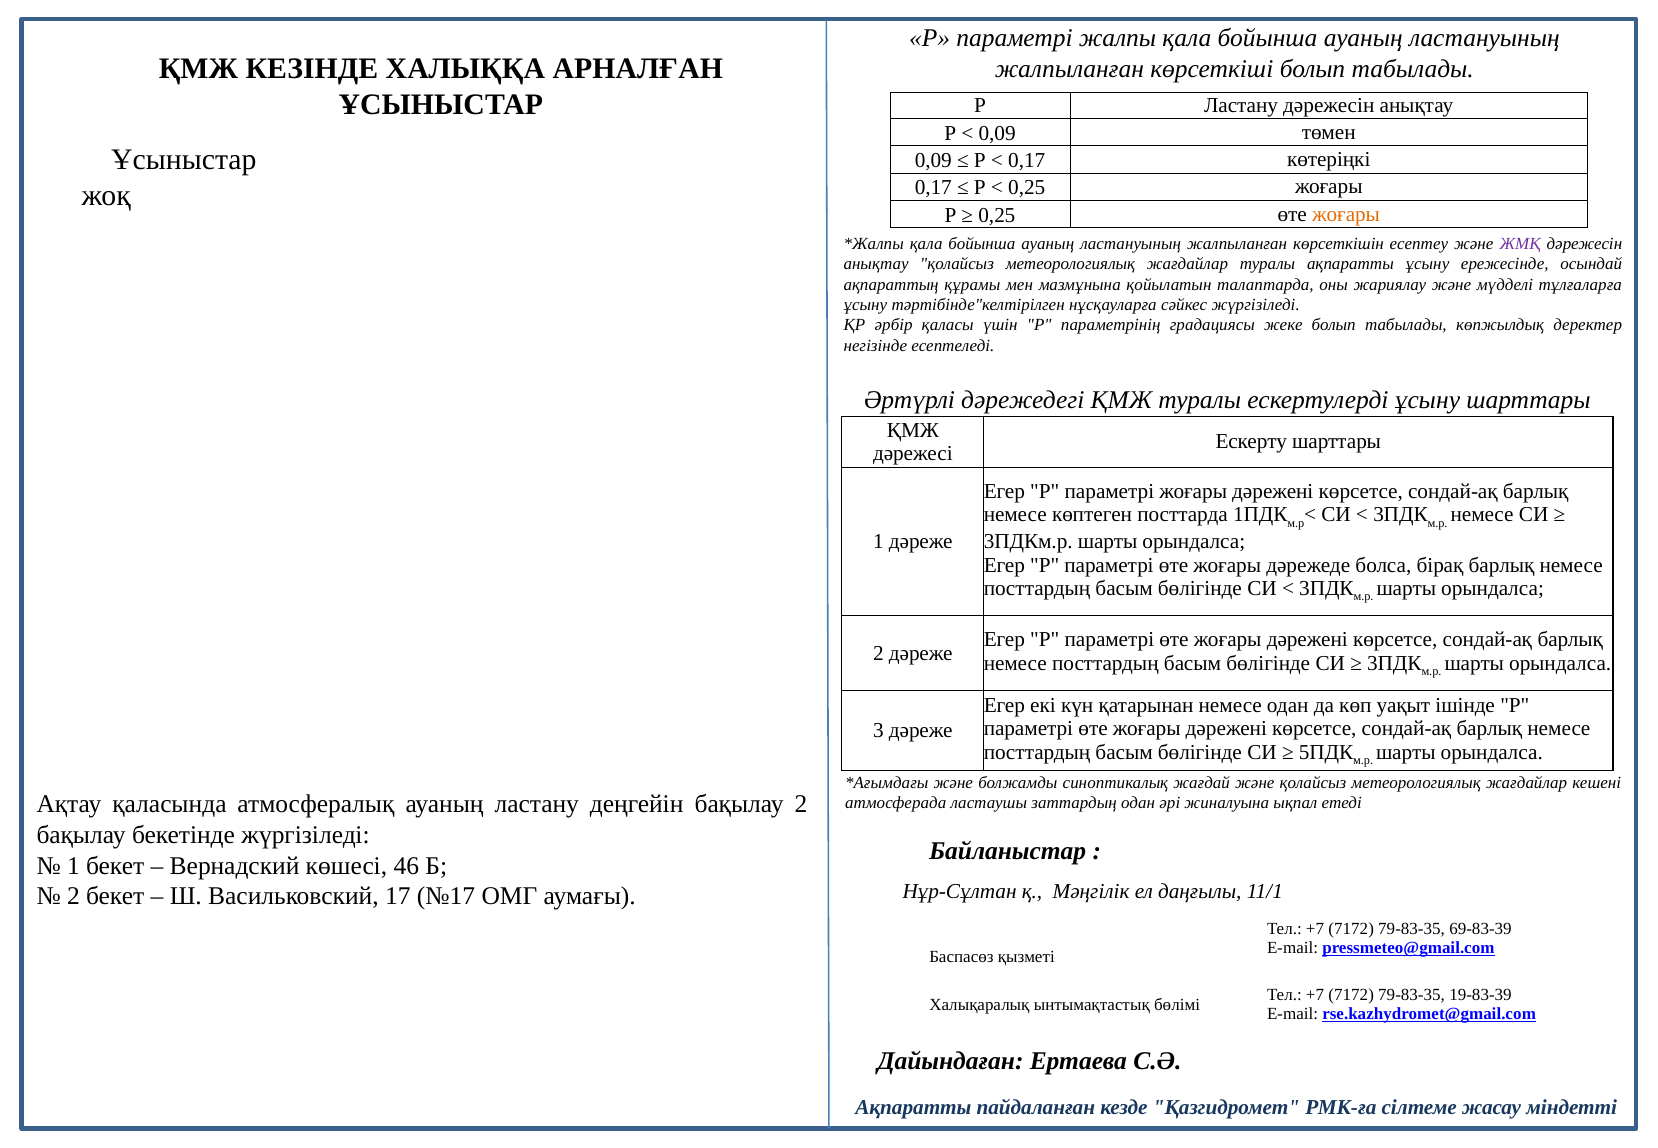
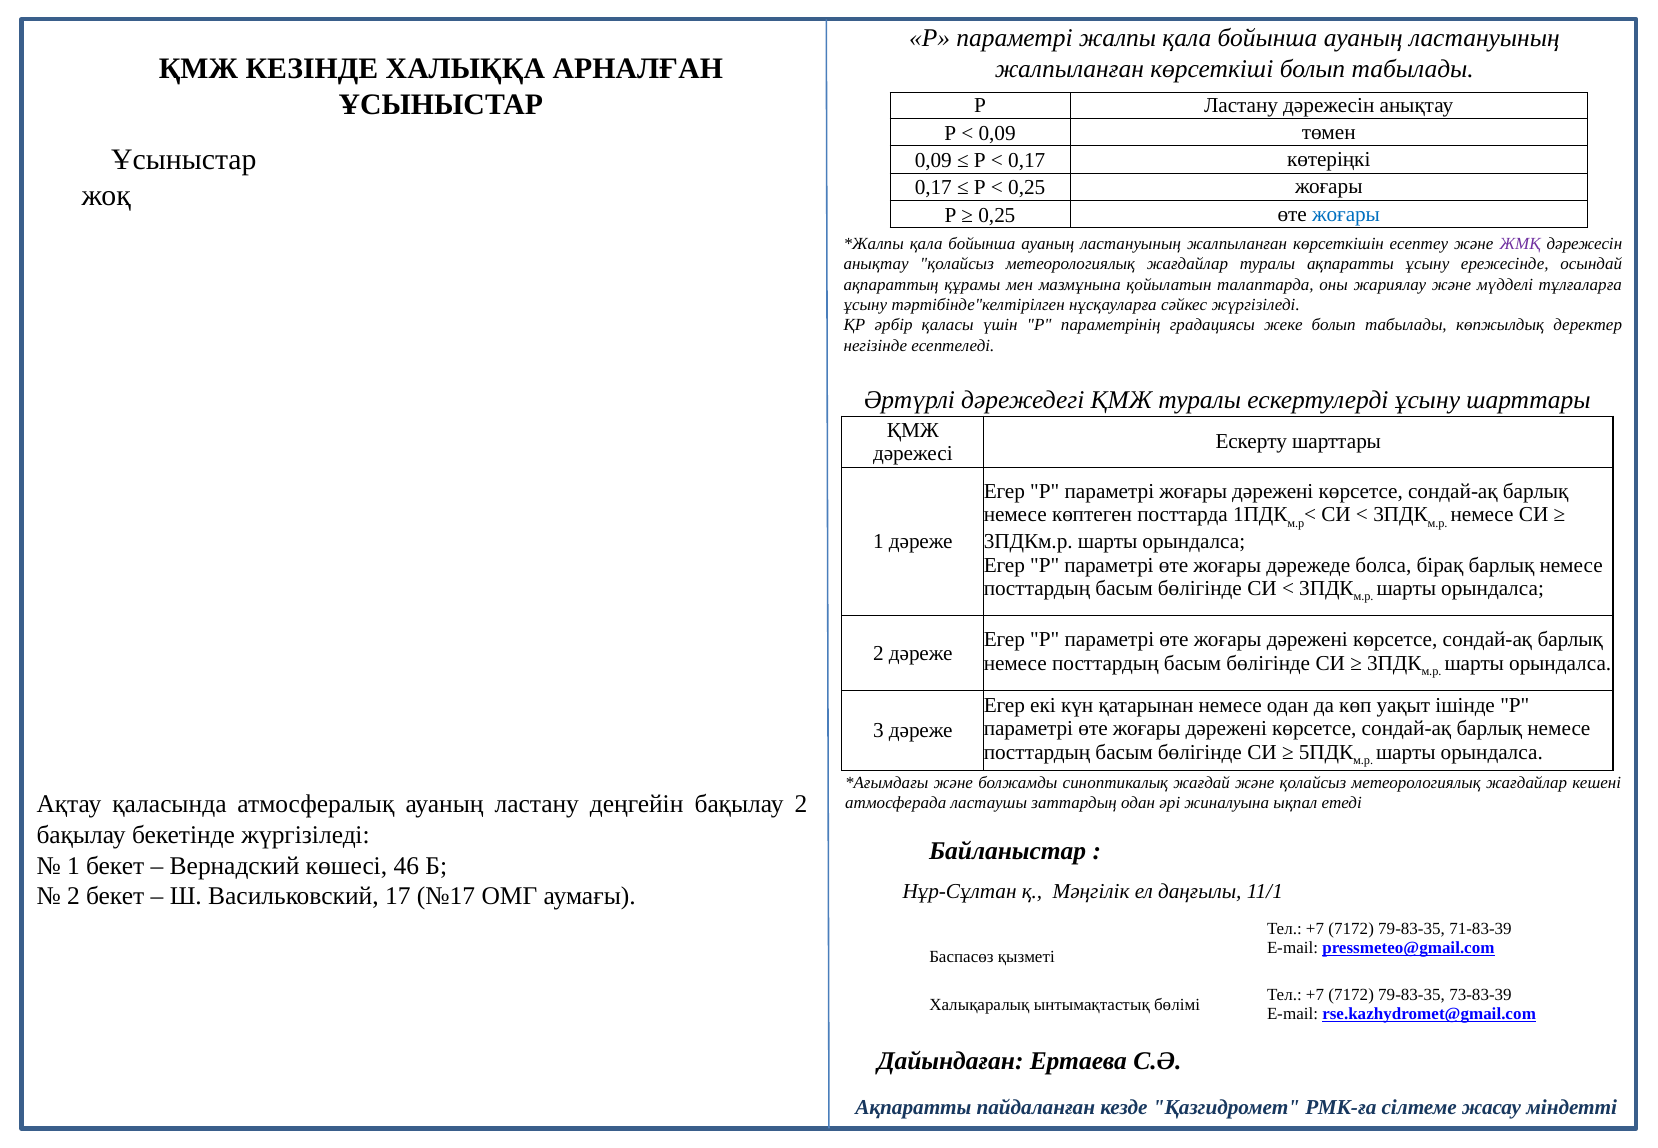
жоғары colour: orange -> blue (1346, 214)
69-83-39: 69-83-39 -> 71-83-39 (1480, 929)
19-83-39: 19-83-39 -> 73-83-39 (1480, 995)
